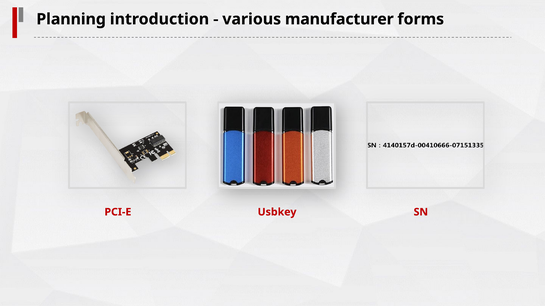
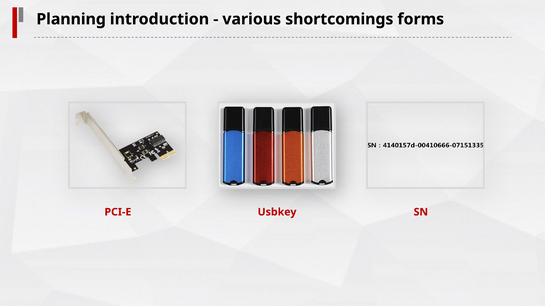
manufacturer: manufacturer -> shortcomings (339, 19)
